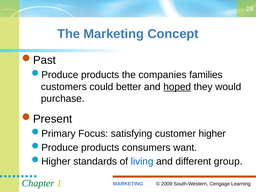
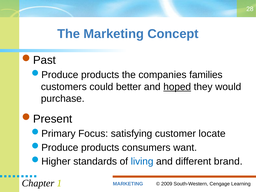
higher: higher -> locate (212, 134)
group: group -> brand (228, 161)
Chapter colour: green -> black (38, 183)
